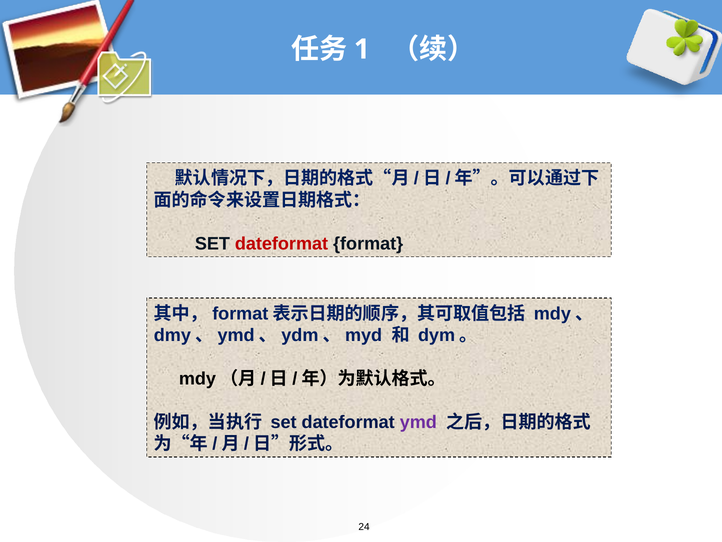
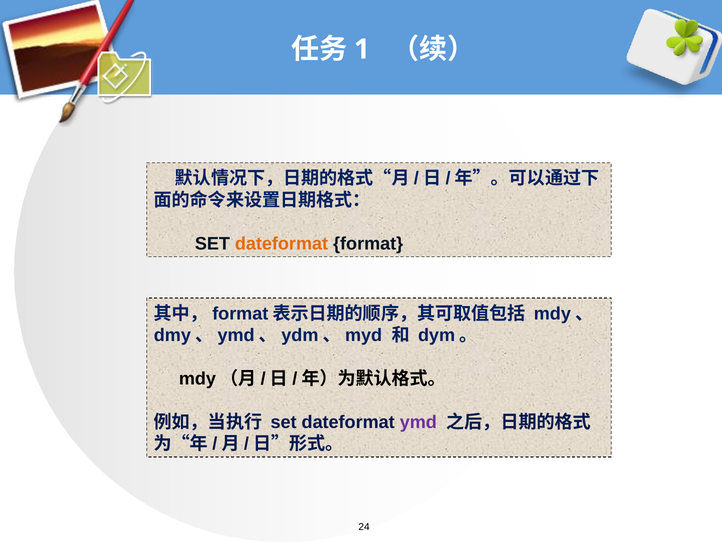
dateformat colour: red -> orange (282, 243)
